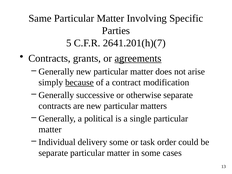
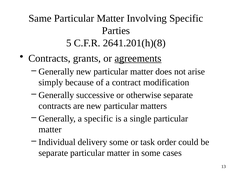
2641.201(h)(7: 2641.201(h)(7 -> 2641.201(h)(8 (134, 43)
because underline: present -> none (80, 82)
a political: political -> specific (99, 119)
